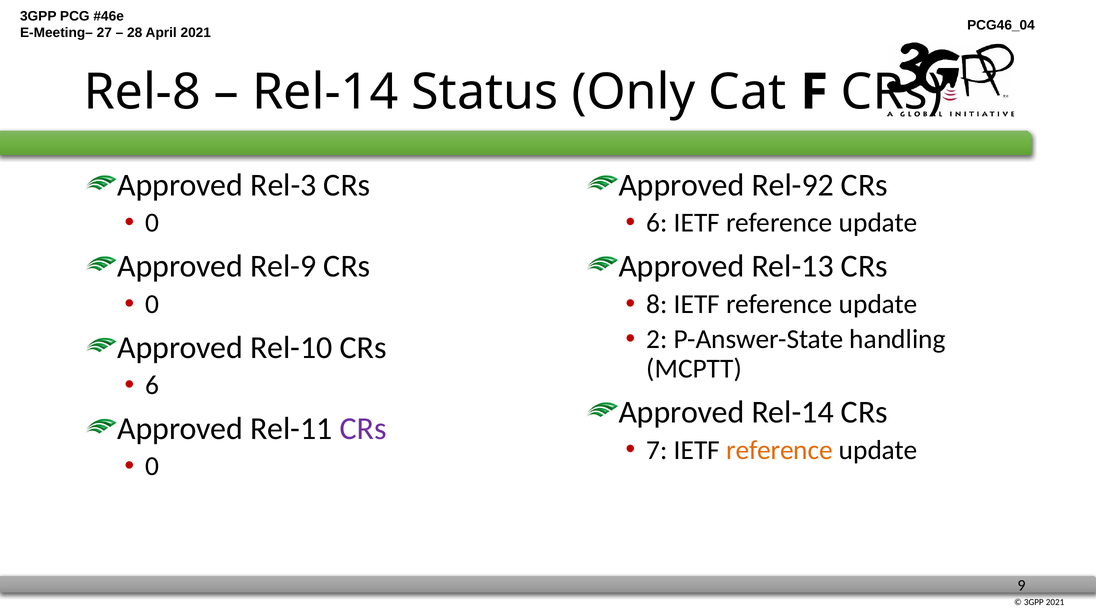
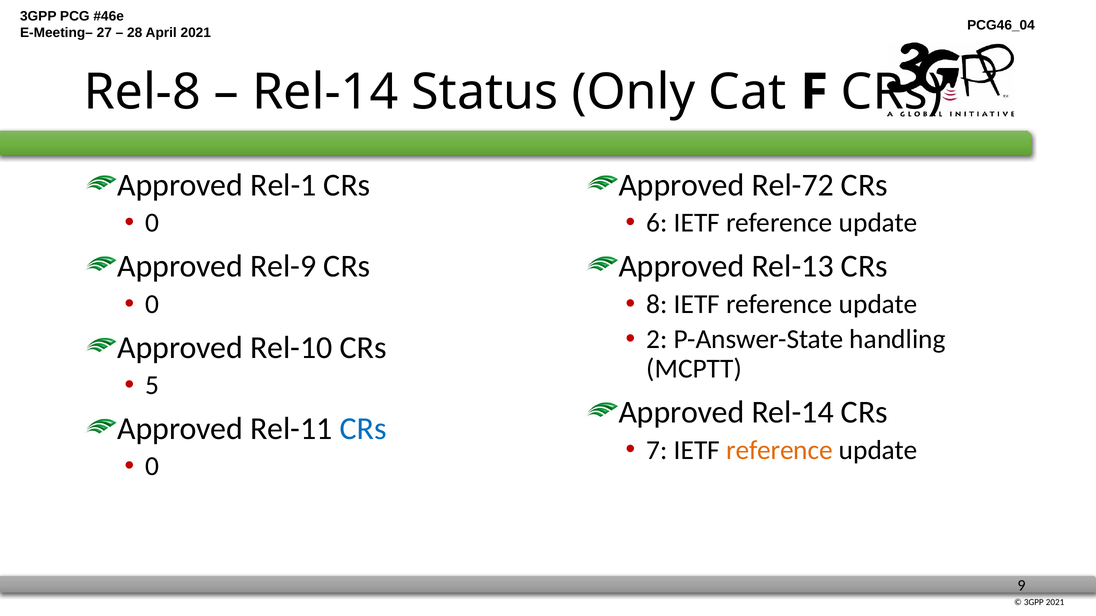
Rel-3: Rel-3 -> Rel-1 (283, 185)
Rel-92: Rel-92 -> Rel-72 (793, 185)
6: 6 -> 5 (152, 386)
CRs colour: purple -> blue (363, 429)
